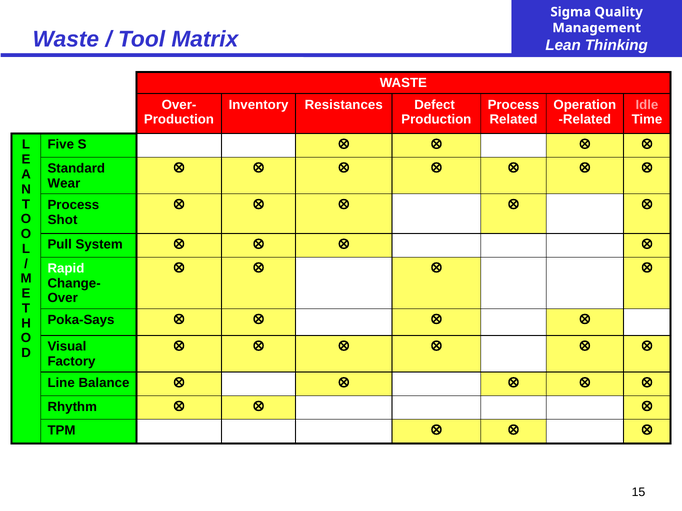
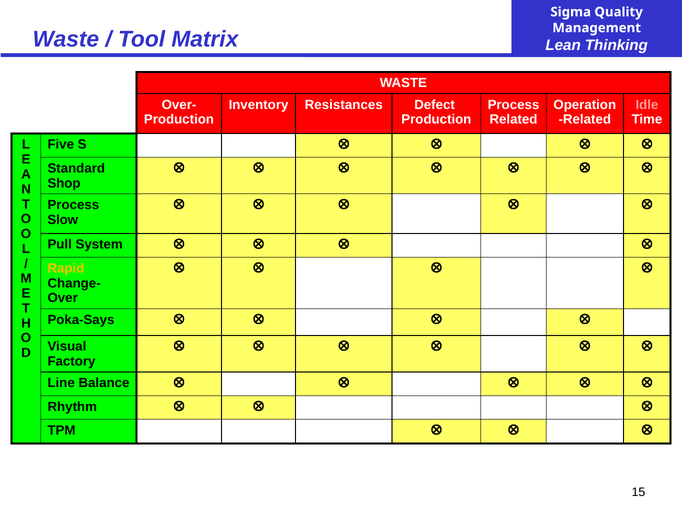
Wear: Wear -> Shop (64, 183)
Shot: Shot -> Slow (63, 220)
Rapid colour: white -> yellow (66, 269)
